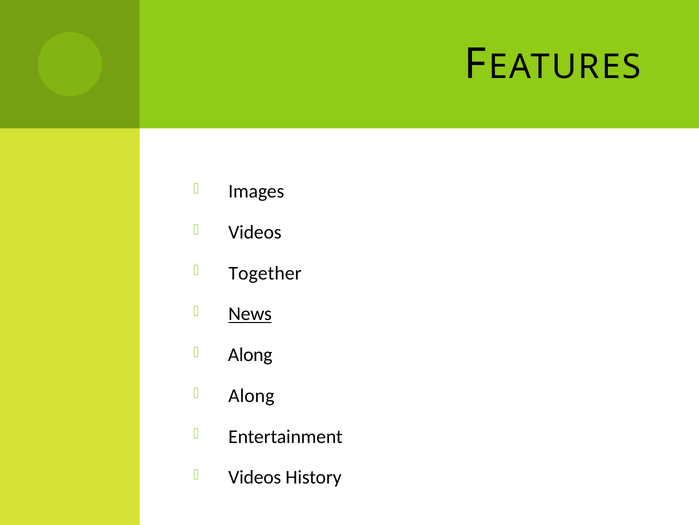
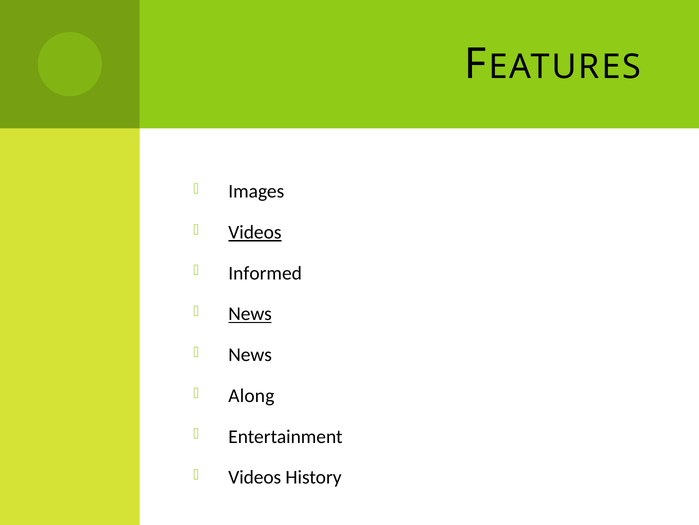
Videos underline: none -> present (255, 232)
Together: Together -> Informed (265, 273)
Along: Along -> News (250, 354)
